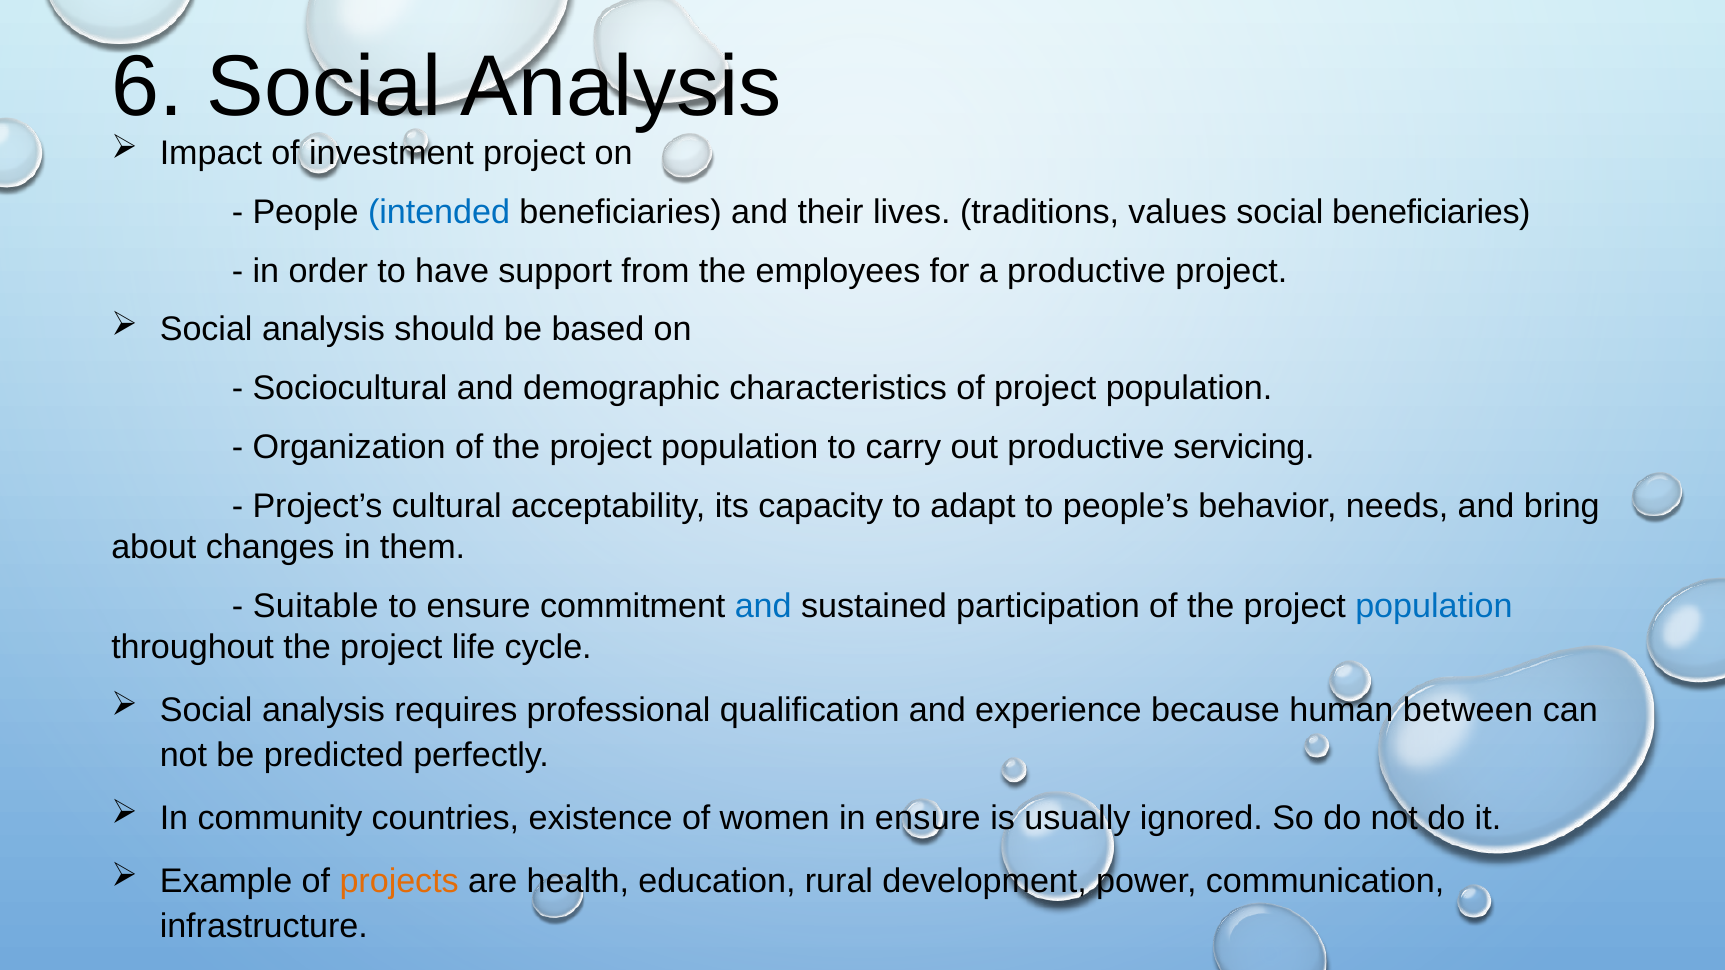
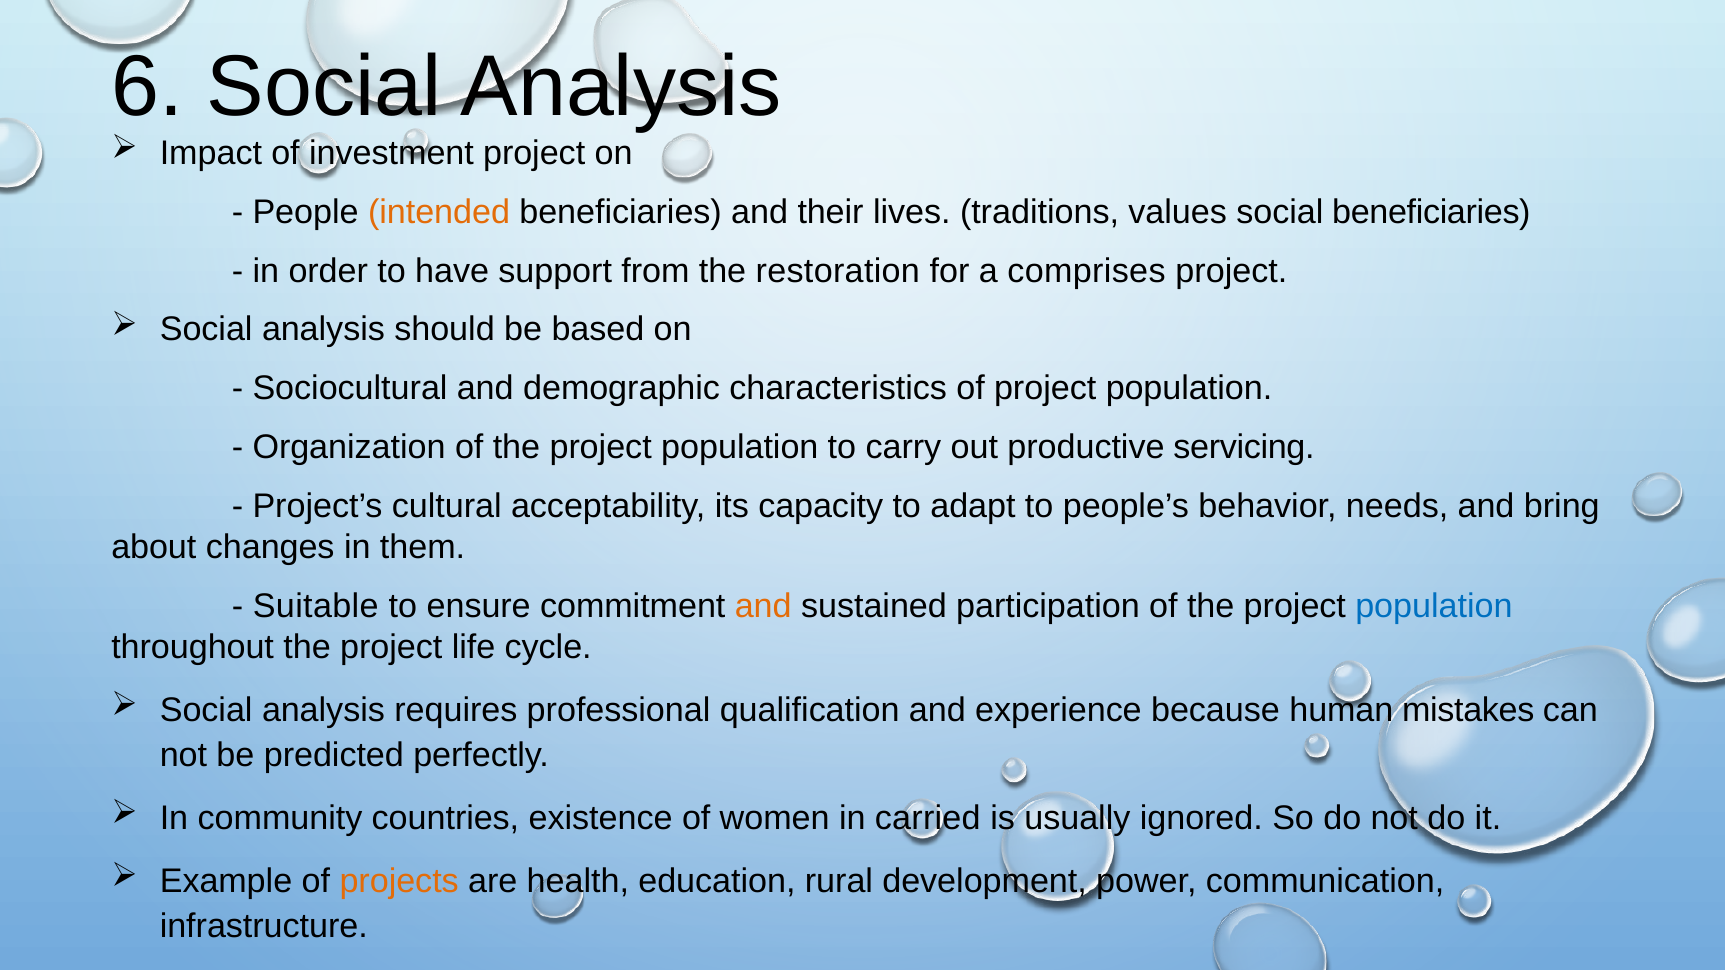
intended colour: blue -> orange (439, 212)
employees: employees -> restoration (838, 271)
a productive: productive -> comprises (1086, 271)
and colour: blue -> orange (763, 606)
between: between -> mistakes (1468, 710)
in ensure: ensure -> carried (928, 818)
